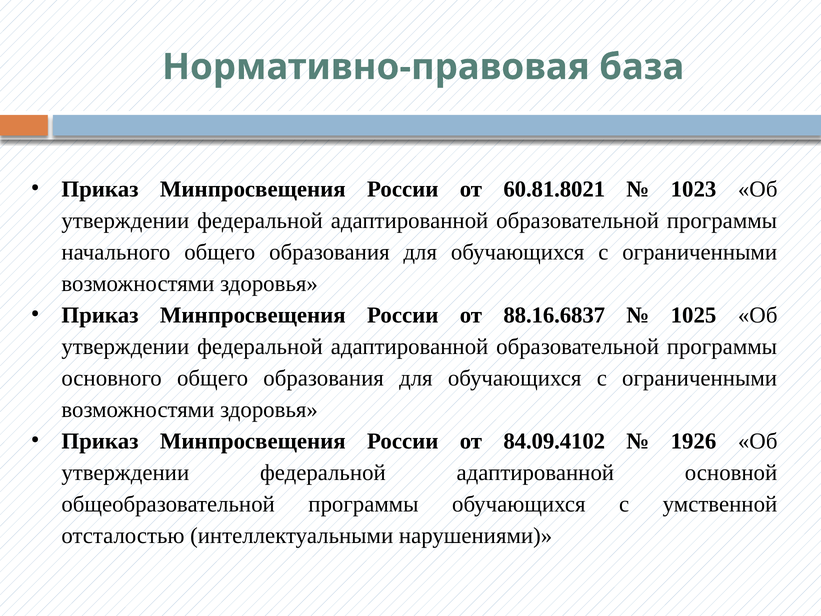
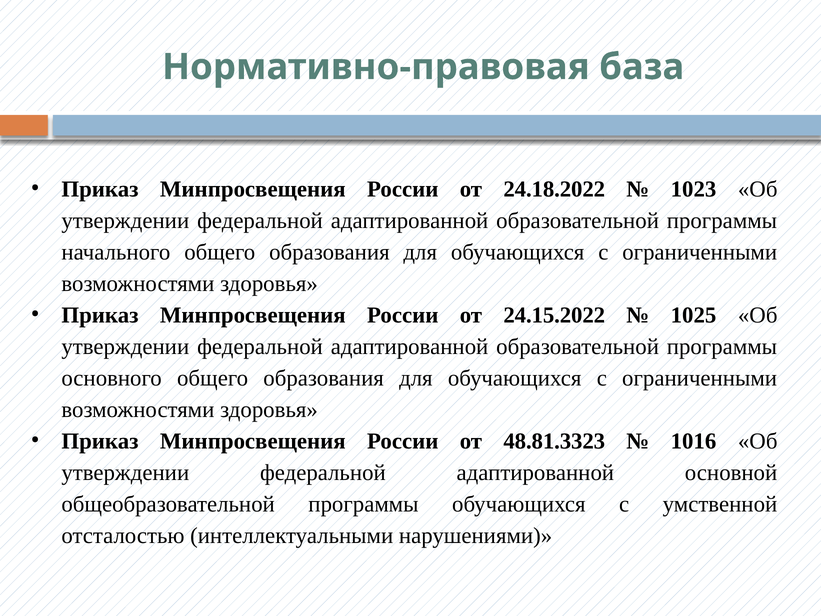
60.81.8021: 60.81.8021 -> 24.18.2022 (554, 189)
88.16.6837: 88.16.6837 -> 24.15.2022 (554, 315)
84.09.4102: 84.09.4102 -> 48.81.3323 (554, 441)
1926: 1926 -> 1016 (693, 441)
